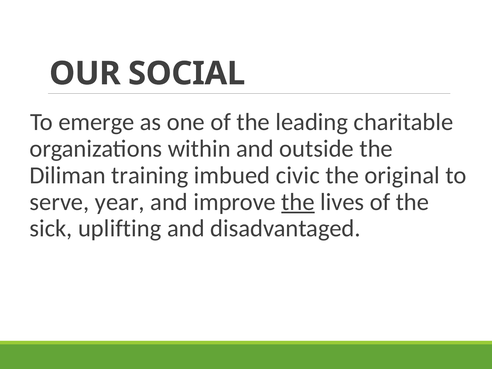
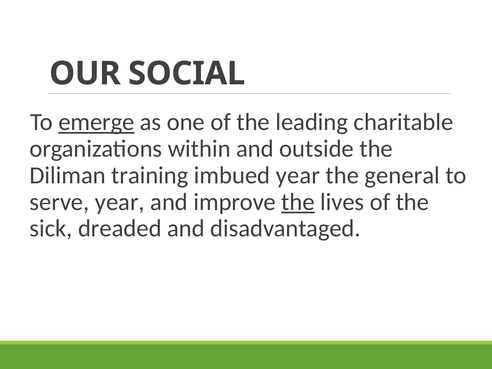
emerge underline: none -> present (96, 122)
imbued civic: civic -> year (298, 175)
original: original -> general (402, 175)
uplifting: uplifting -> dreaded (120, 228)
